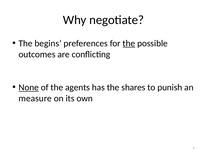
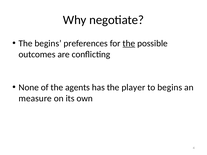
None underline: present -> none (29, 88)
shares: shares -> player (133, 88)
to punish: punish -> begins (170, 88)
